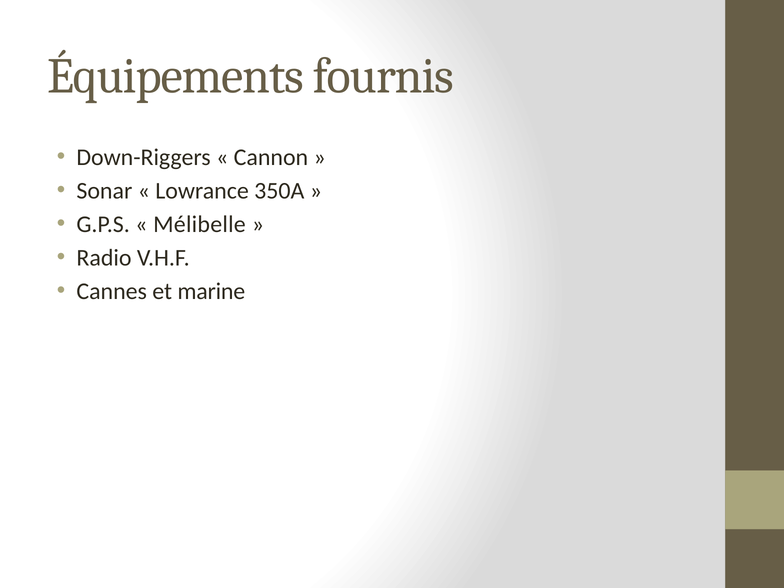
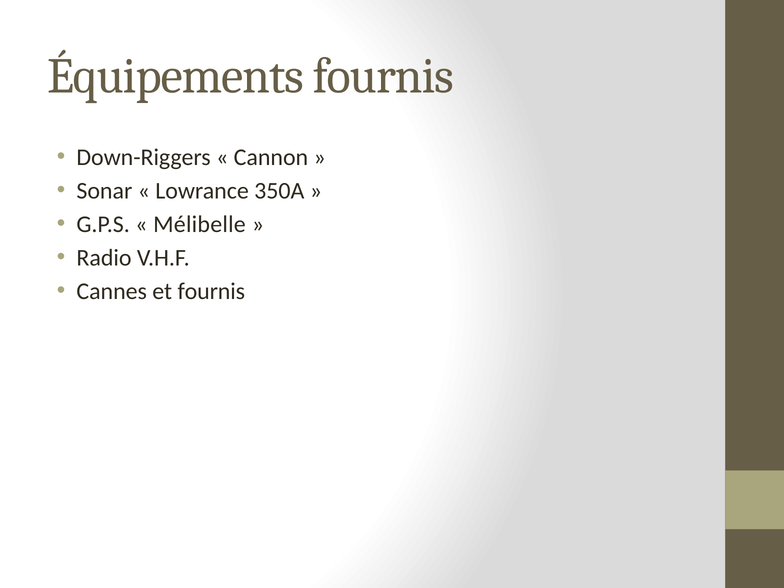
et marine: marine -> fournis (211, 291)
